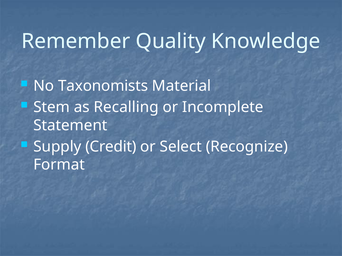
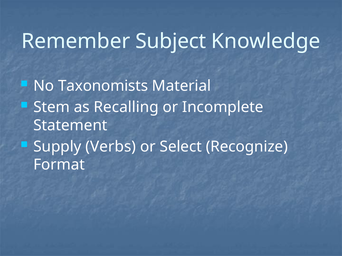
Quality: Quality -> Subject (171, 41)
Credit: Credit -> Verbs (111, 147)
